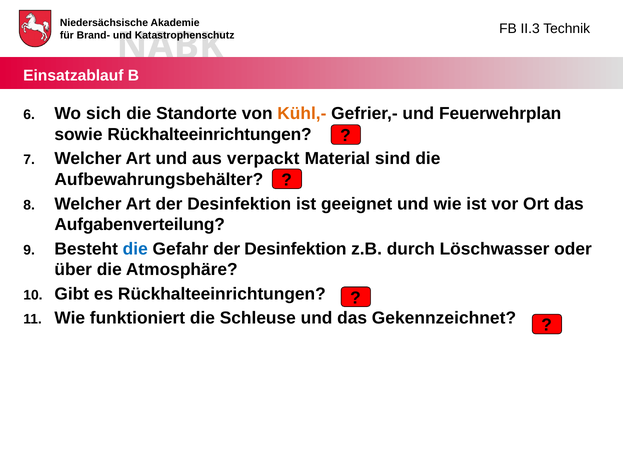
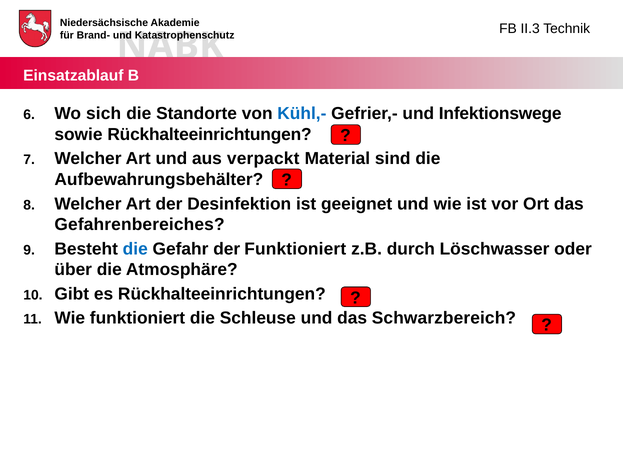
Kühl,- colour: orange -> blue (302, 113)
Feuerwehrplan: Feuerwehrplan -> Infektionswege (500, 113)
Aufgabenverteilung: Aufgabenverteilung -> Gefahrenbereiches (140, 224)
Gefahr der Desinfektion: Desinfektion -> Funktioniert (295, 248)
Gekennzeichnet: Gekennzeichnet -> Schwarzbereich (444, 318)
